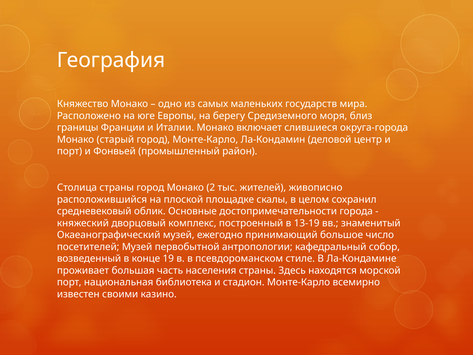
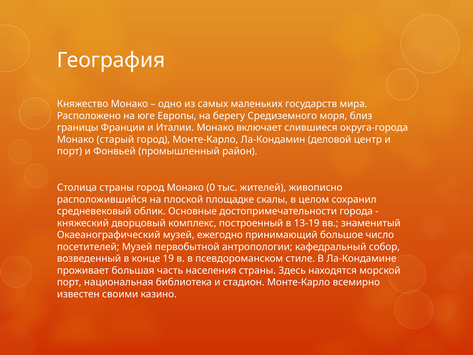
2: 2 -> 0 (211, 188)
